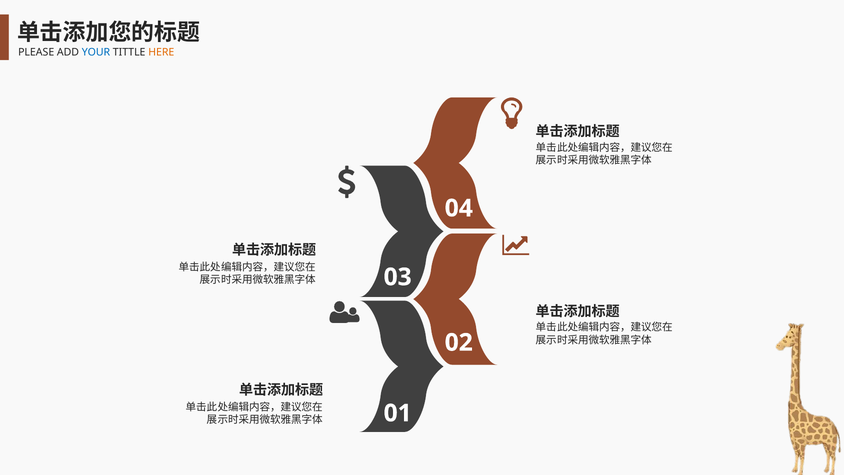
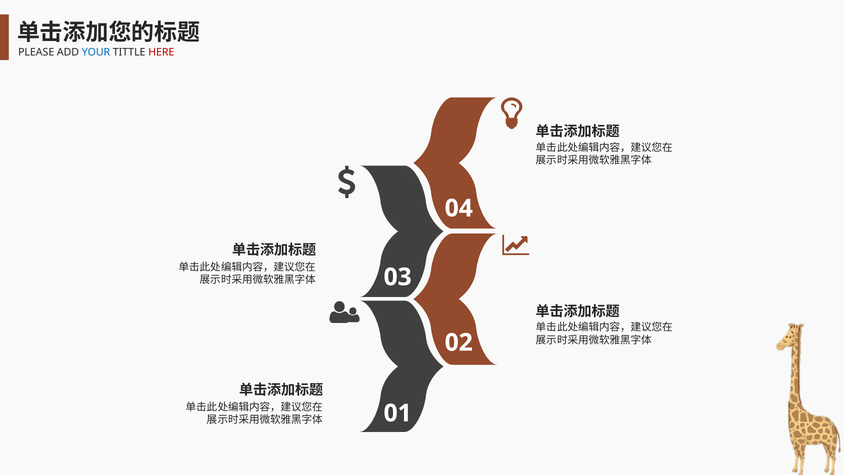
HERE colour: orange -> red (161, 52)
